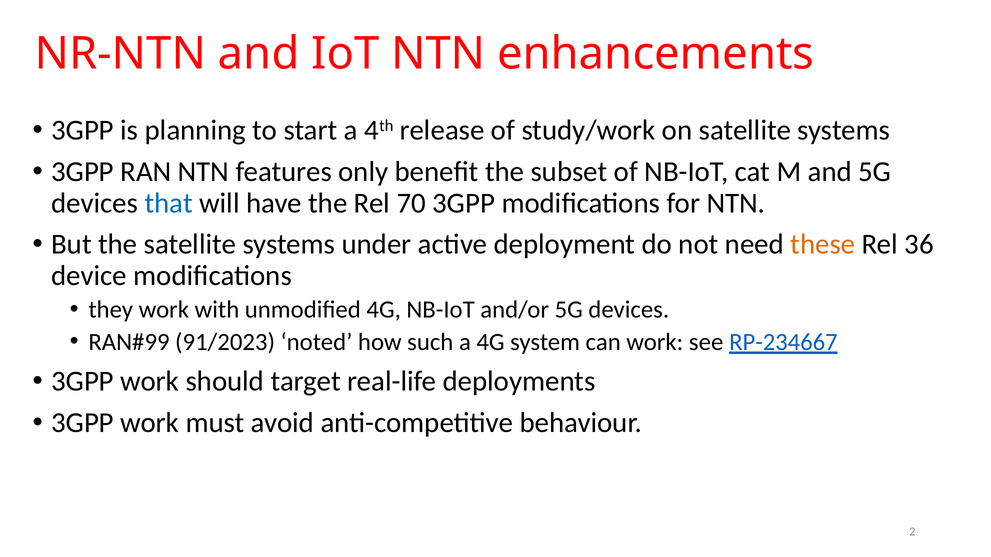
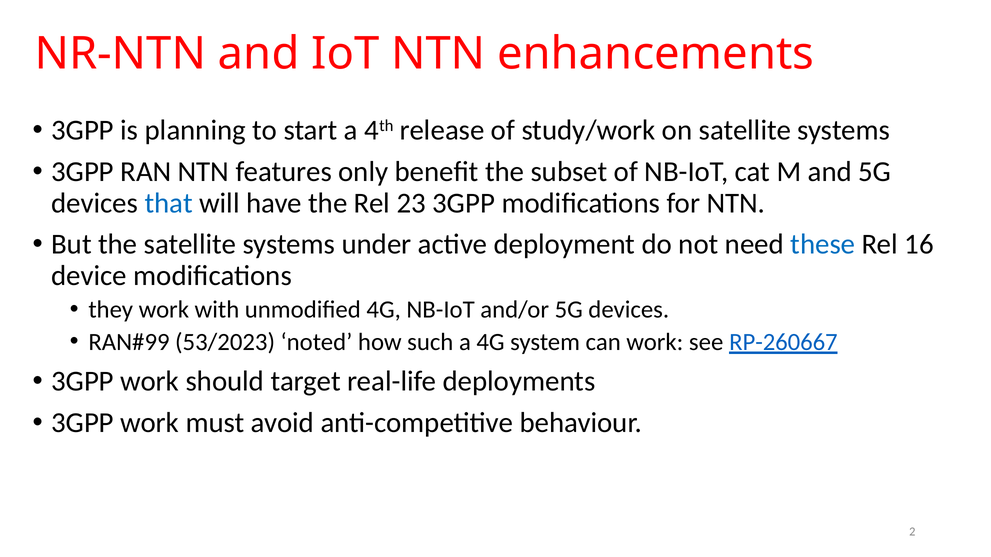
70: 70 -> 23 (411, 203)
these colour: orange -> blue (823, 245)
36: 36 -> 16 (919, 245)
91/2023: 91/2023 -> 53/2023 (225, 342)
RP-234667: RP-234667 -> RP-260667 (783, 342)
